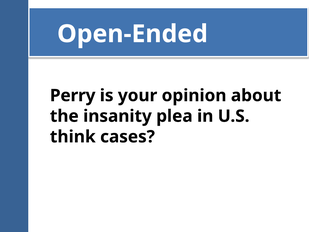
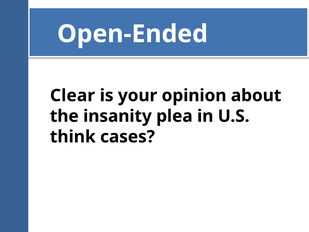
Perry: Perry -> Clear (73, 95)
